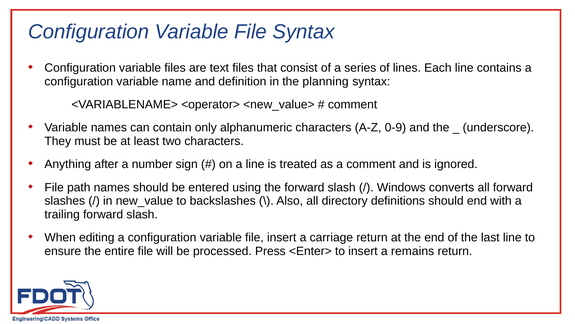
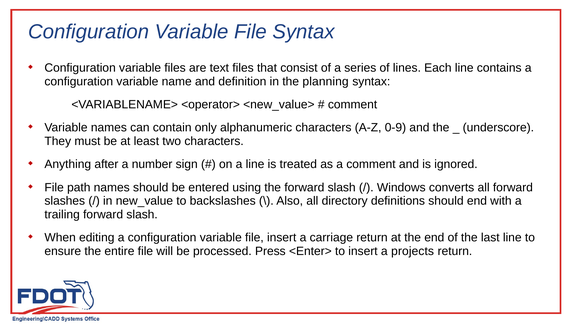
remains: remains -> projects (413, 251)
